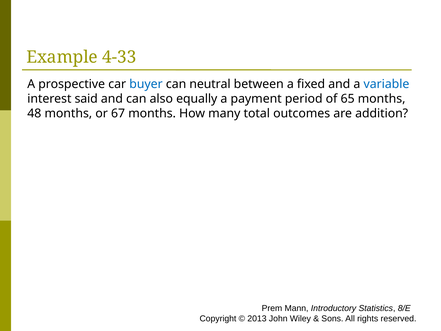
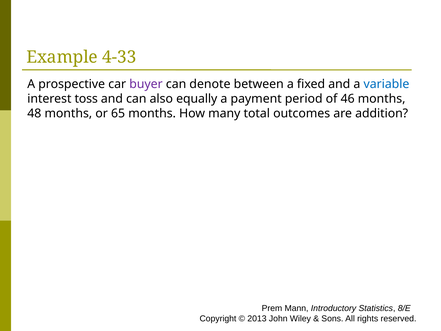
buyer colour: blue -> purple (146, 84)
neutral: neutral -> denote (210, 84)
said: said -> toss (86, 99)
65: 65 -> 46 (348, 99)
67: 67 -> 65 (118, 113)
